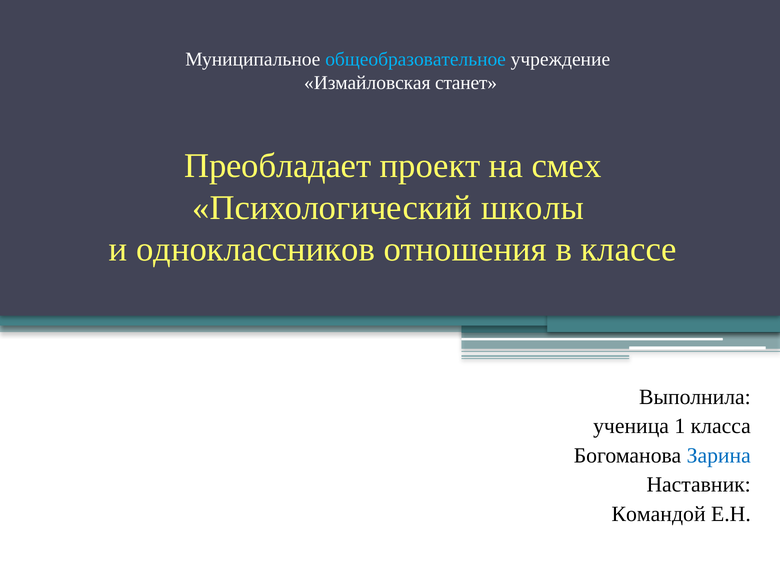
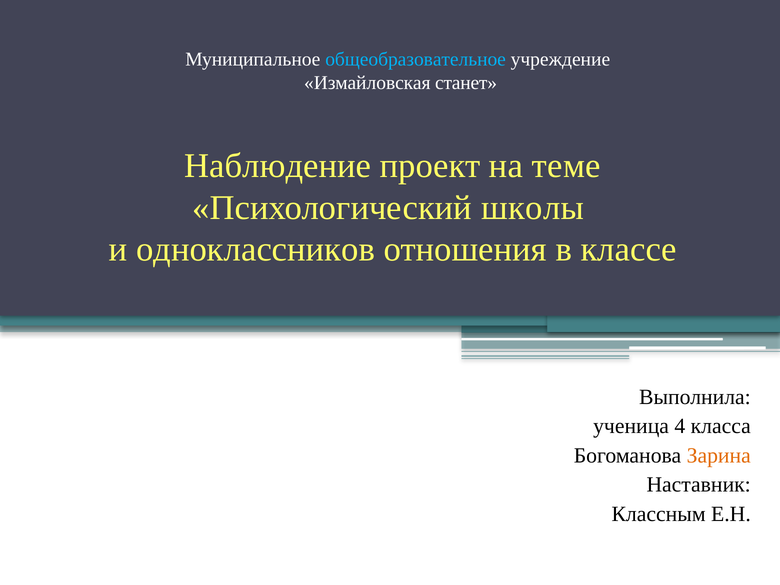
Преобладает: Преобладает -> Наблюдение (278, 166)
смех: смех -> теме (566, 166)
1: 1 -> 4 (680, 426)
Зарина colour: blue -> orange (719, 455)
Командой: Командой -> Классным (659, 514)
